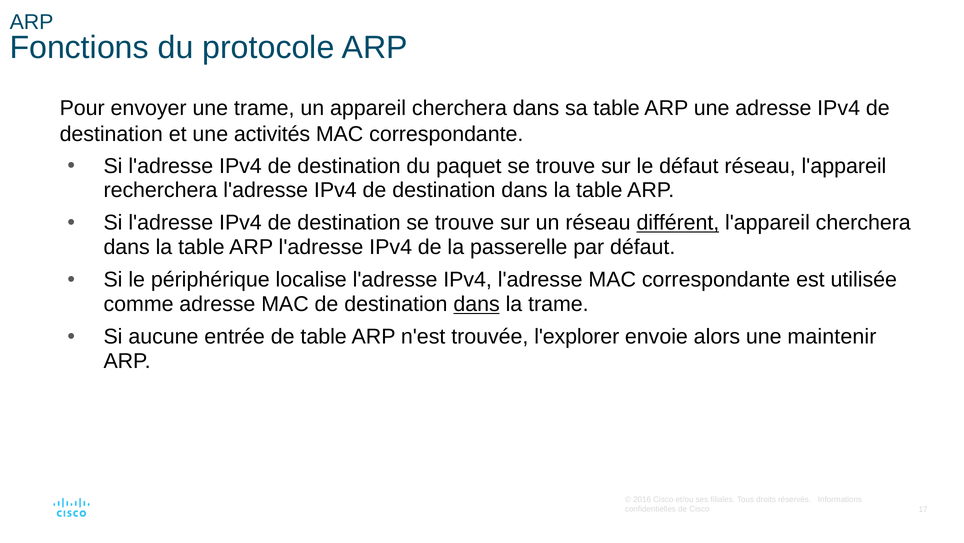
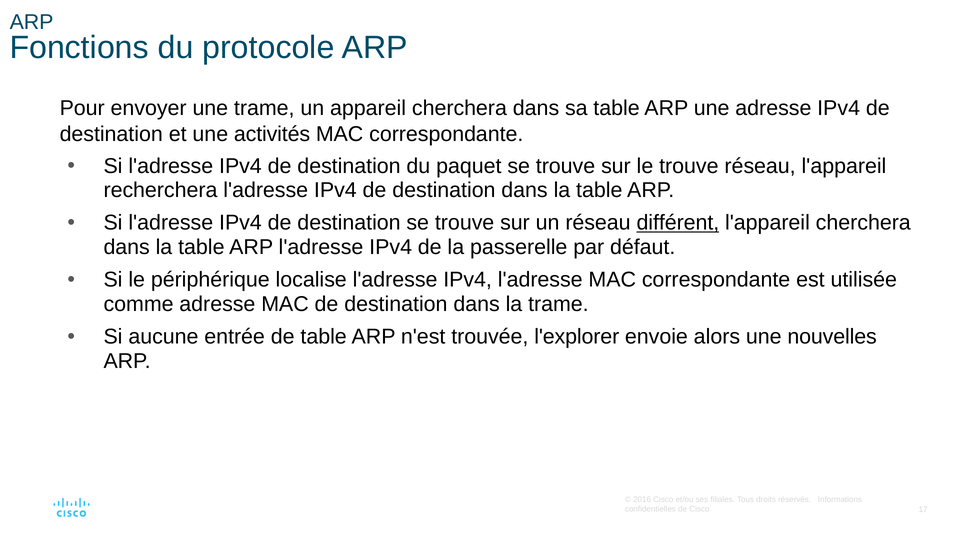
le défaut: défaut -> trouve (689, 166)
dans underline: present -> none (477, 304)
maintenir: maintenir -> nouvelles (832, 336)
